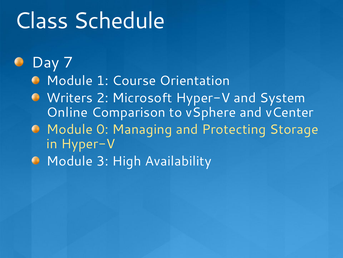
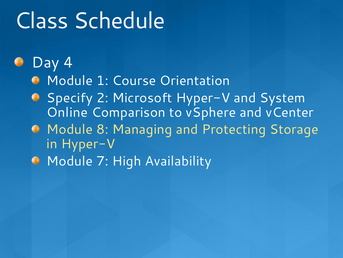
7: 7 -> 4 (68, 62)
Writers: Writers -> Specify (70, 98)
0: 0 -> 8 (102, 129)
3: 3 -> 7 (102, 161)
